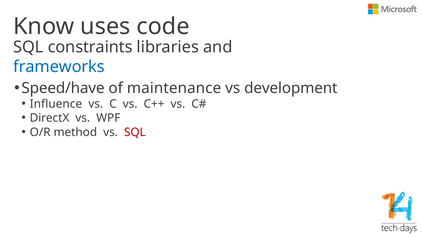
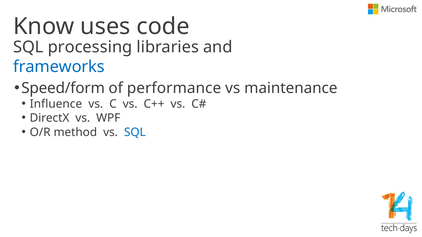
constraints: constraints -> processing (90, 47)
Speed/have: Speed/have -> Speed/form (63, 88)
maintenance: maintenance -> performance (174, 88)
development: development -> maintenance (291, 88)
SQL colour: red -> blue (135, 132)
